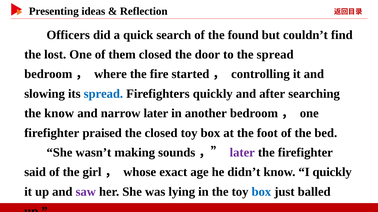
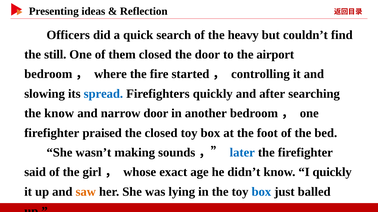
found: found -> heavy (243, 35)
lost: lost -> still (55, 55)
the spread: spread -> airport (275, 55)
narrow later: later -> door (156, 114)
later colour: purple -> blue (242, 153)
saw colour: purple -> orange (86, 192)
